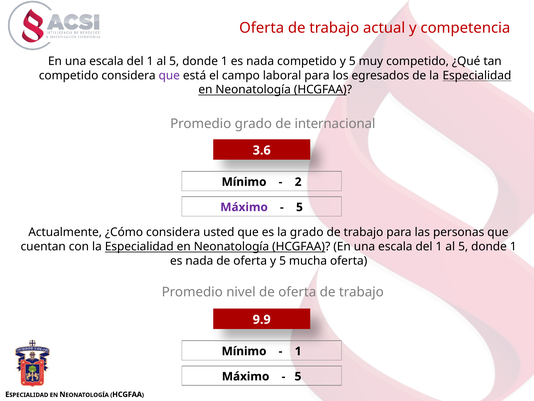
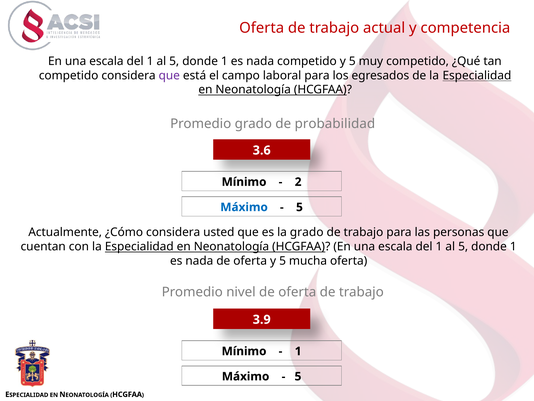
internacional: internacional -> probabilidad (335, 124)
Máximo colour: purple -> blue (244, 207)
9.9: 9.9 -> 3.9 (262, 319)
